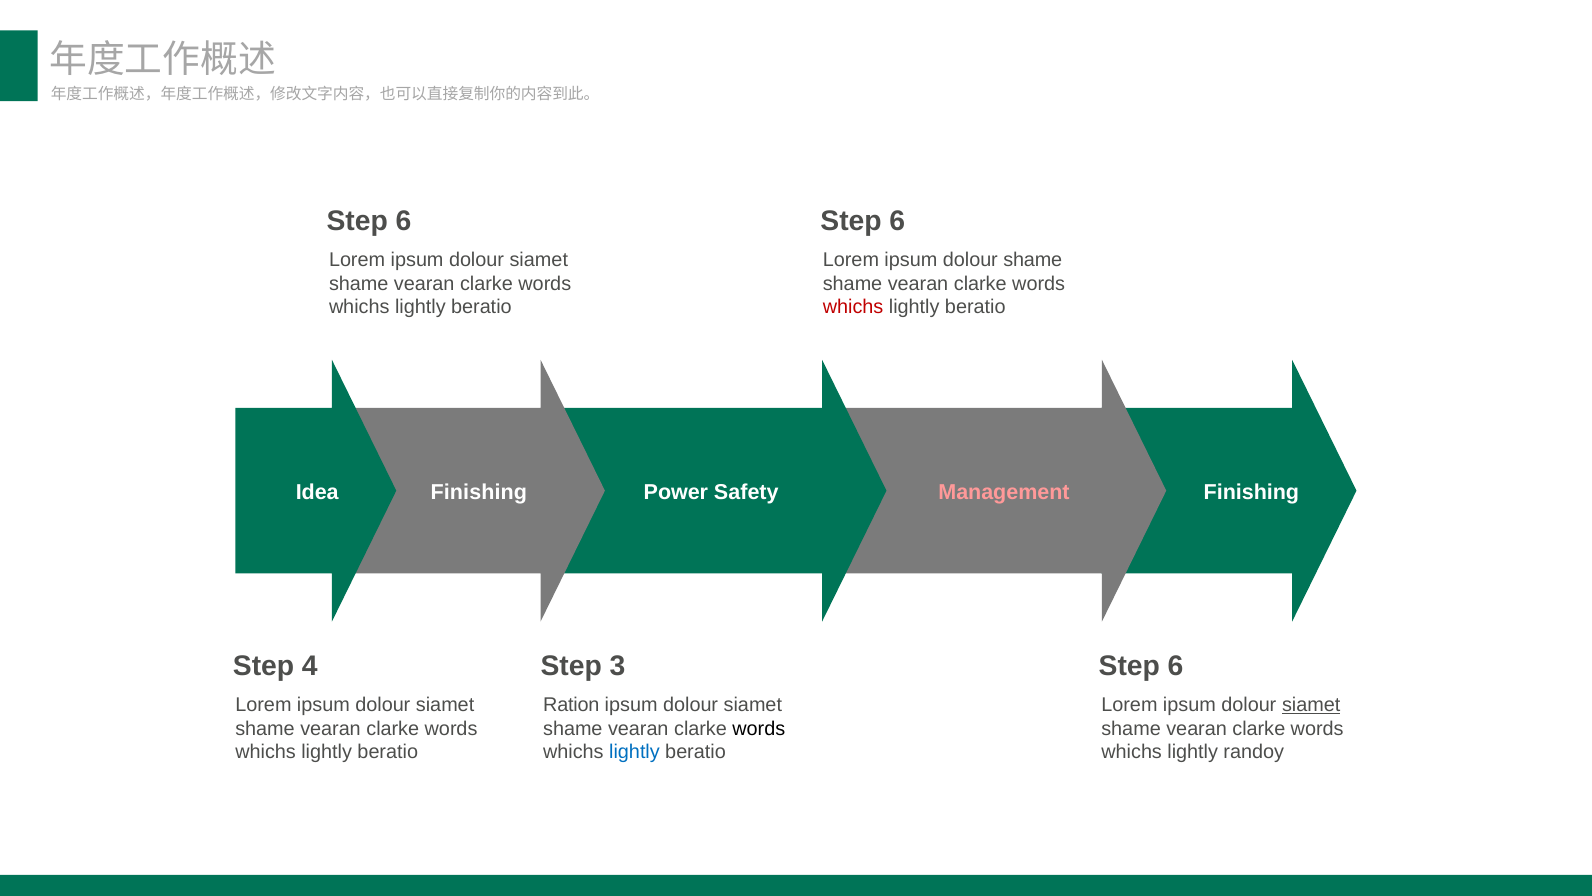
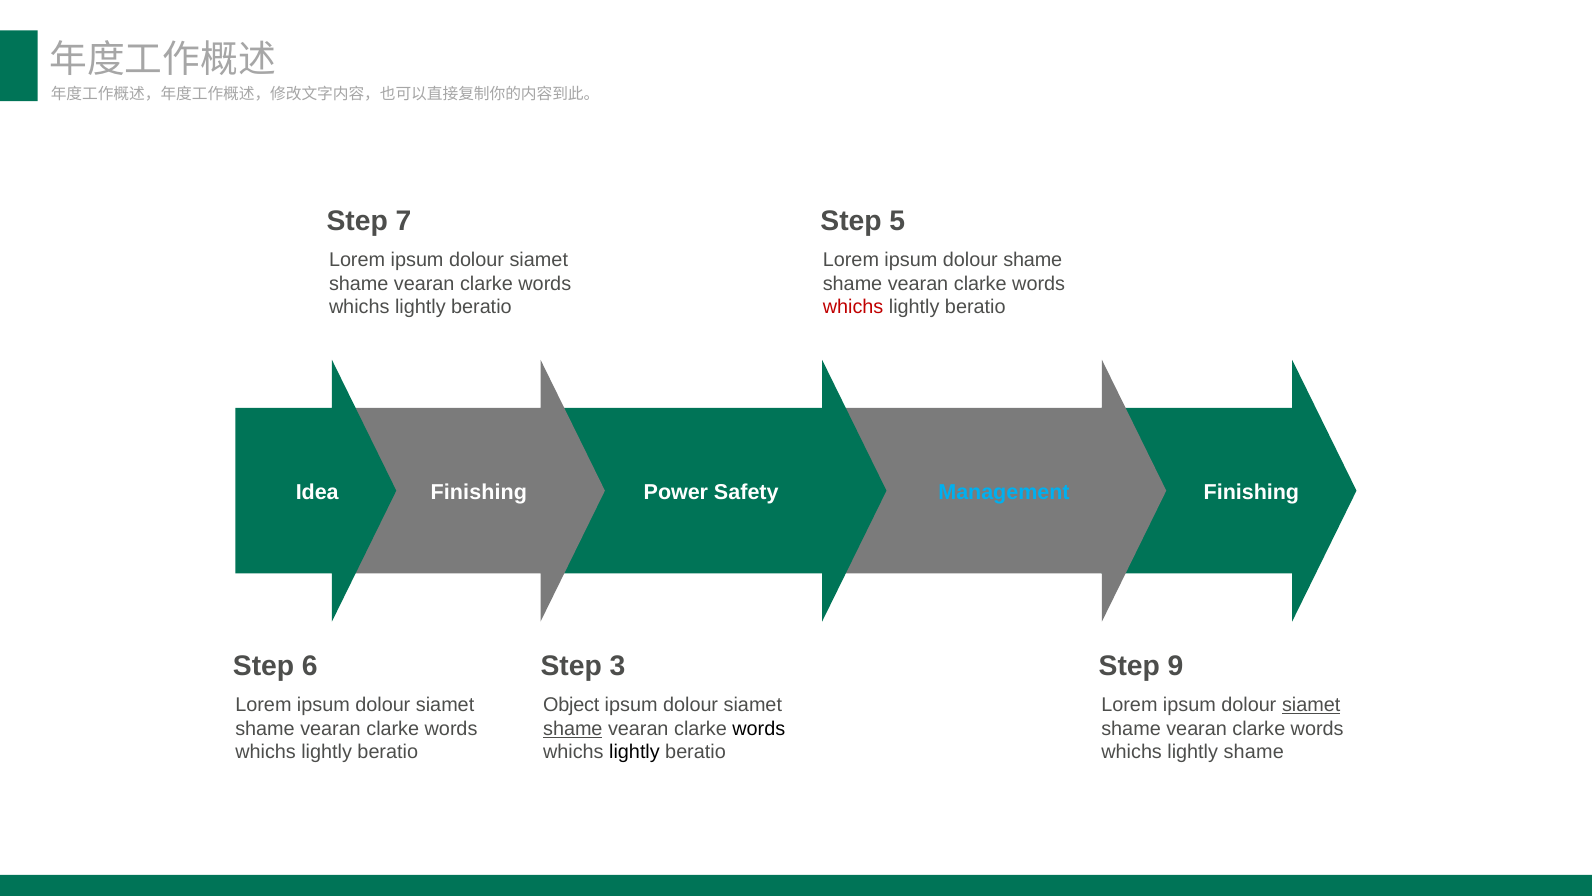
6: 6 -> 7 (403, 221)
6: 6 -> 5 (897, 221)
Management colour: pink -> light blue (1004, 492)
4: 4 -> 6 (310, 666)
6: 6 -> 9 (1175, 666)
Ration: Ration -> Object (571, 704)
shame underline: none -> present (573, 728)
lightly colour: blue -> black (634, 752)
lightly randoy: randoy -> shame (1254, 752)
